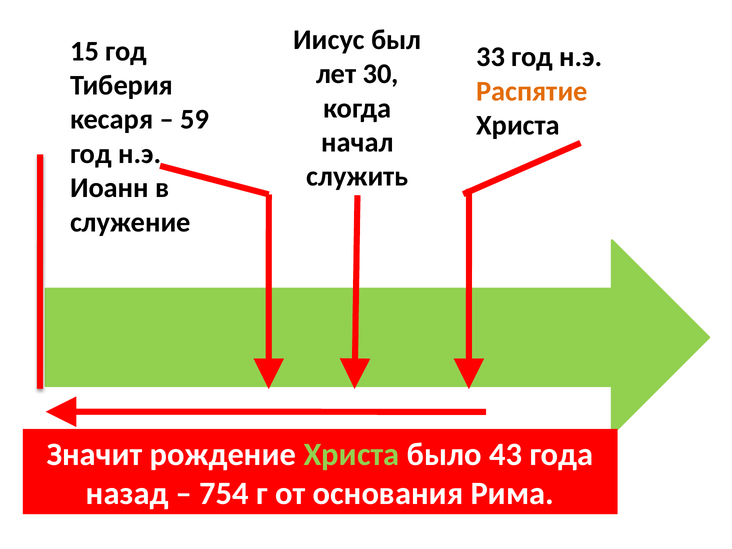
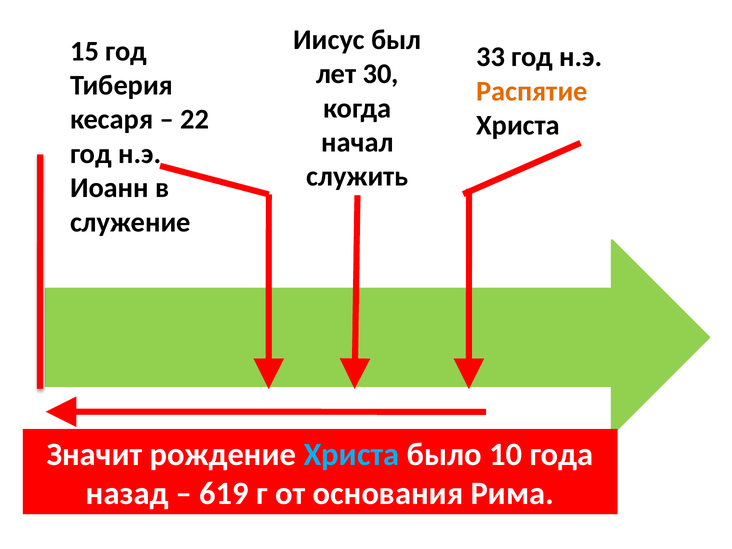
59: 59 -> 22 (195, 120)
Христа colour: light green -> light blue (351, 454)
43: 43 -> 10 (506, 454)
754: 754 -> 619 (224, 493)
